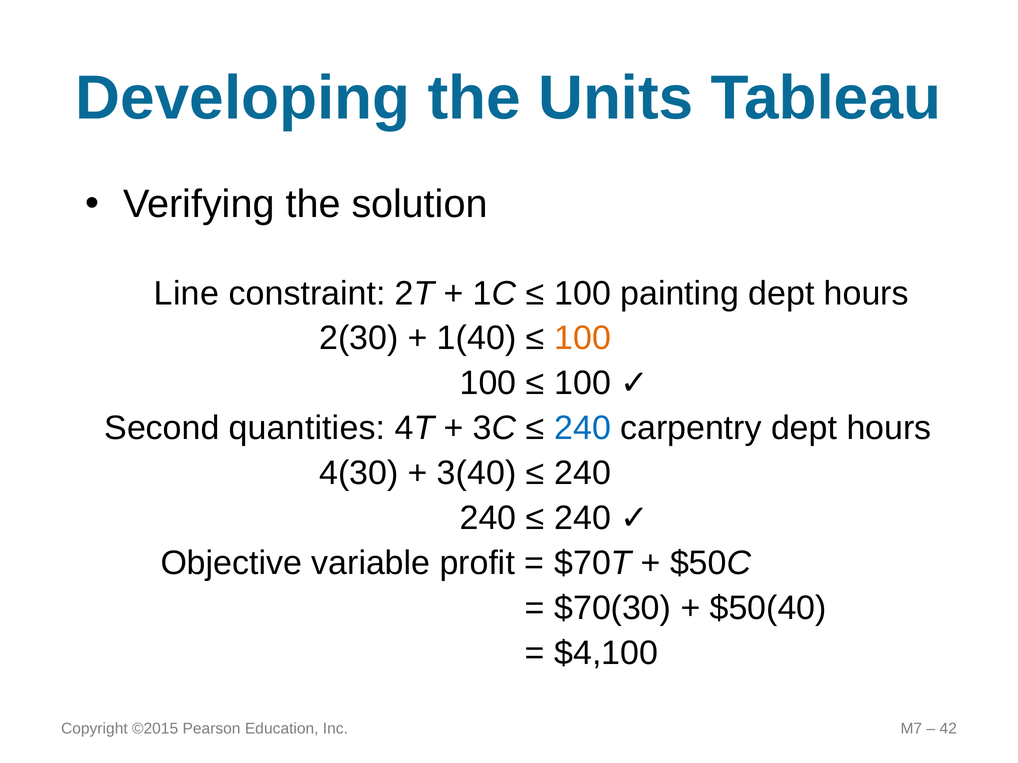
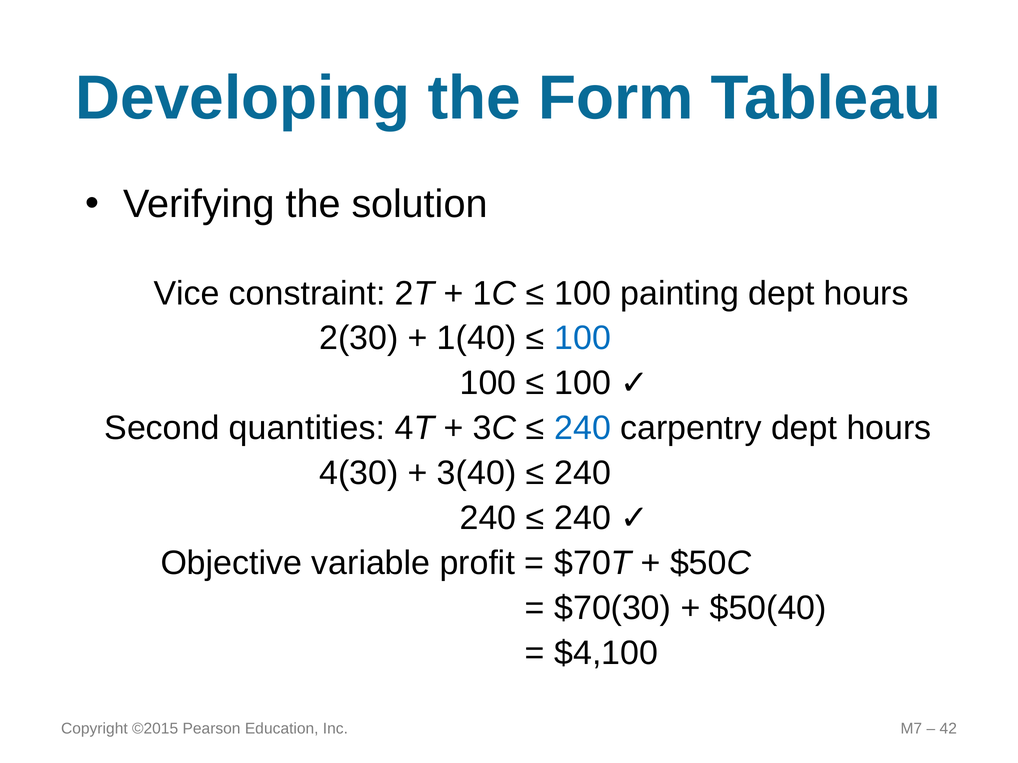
Units: Units -> Form (616, 99)
Line: Line -> Vice (187, 294)
100 colour: orange -> blue (583, 338)
